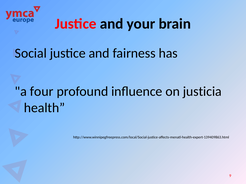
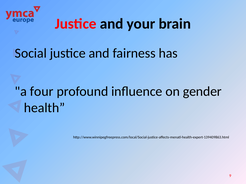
justicia: justicia -> gender (202, 92)
